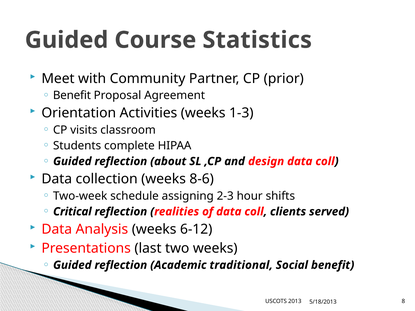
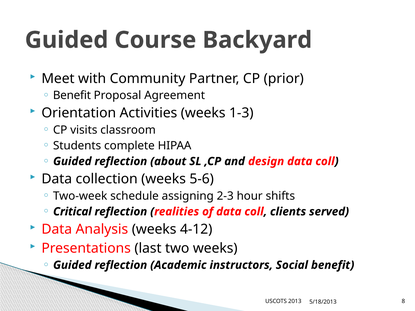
Statistics: Statistics -> Backyard (257, 40)
8-6: 8-6 -> 5-6 (202, 179)
6-12: 6-12 -> 4-12 (196, 229)
traditional: traditional -> instructors (241, 265)
